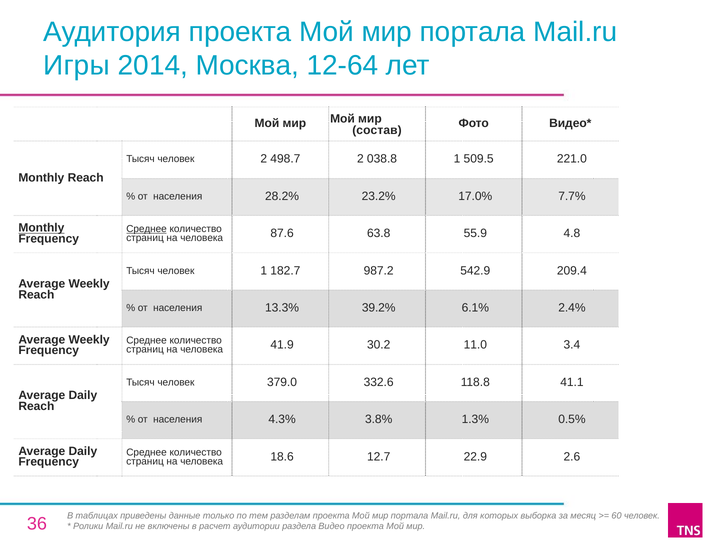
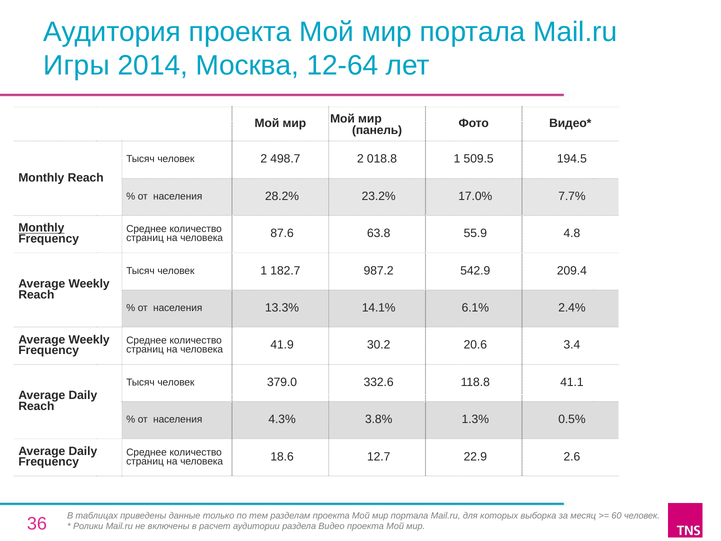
состав: состав -> панель (377, 130)
038.8: 038.8 -> 018.8 (382, 159)
221.0: 221.0 -> 194.5 (572, 159)
Среднее underline: present -> none (147, 229)
39.2%: 39.2% -> 14.1% (379, 308)
11.0: 11.0 -> 20.6 (475, 345)
